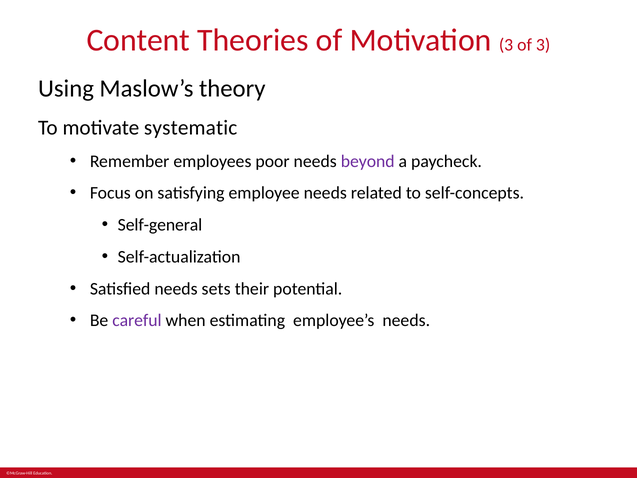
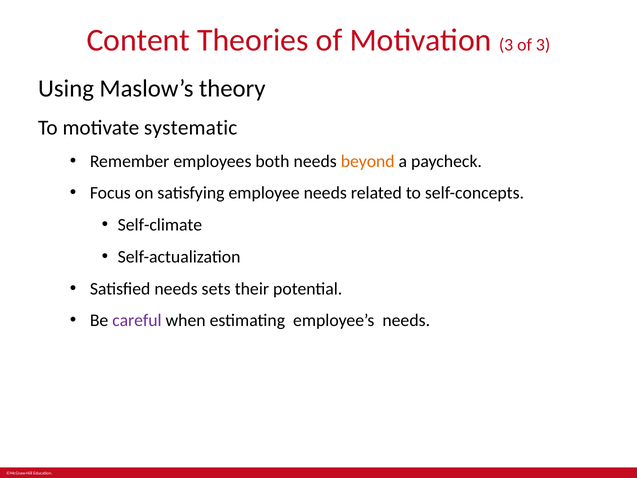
poor: poor -> both (272, 161)
beyond colour: purple -> orange (368, 161)
Self-general: Self-general -> Self-climate (160, 225)
